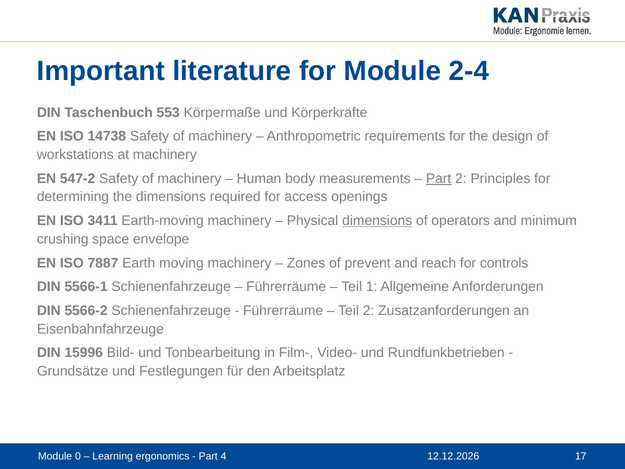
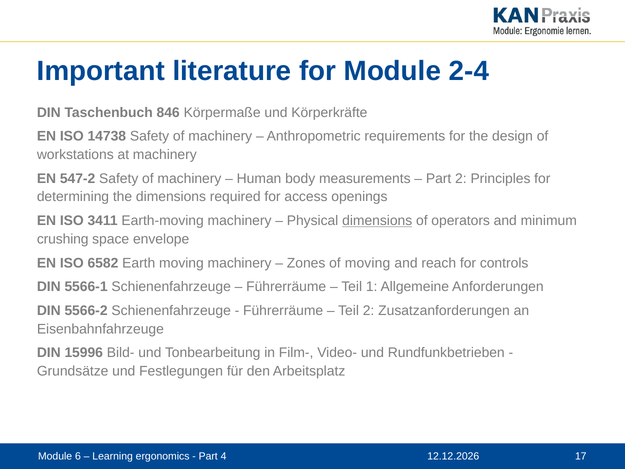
553: 553 -> 846 (168, 112)
Part underline: present -> none (439, 178)
7887: 7887 -> 6582 (103, 263)
of prevent: prevent -> moving (368, 263)
0: 0 -> 6 (78, 456)
